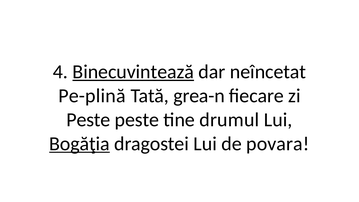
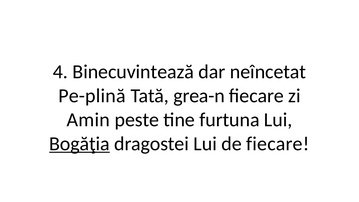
Binecuvintează underline: present -> none (133, 72)
Peste: Peste -> Amin (88, 120)
drumul: drumul -> furtuna (229, 120)
de povara: povara -> fiecare (278, 144)
